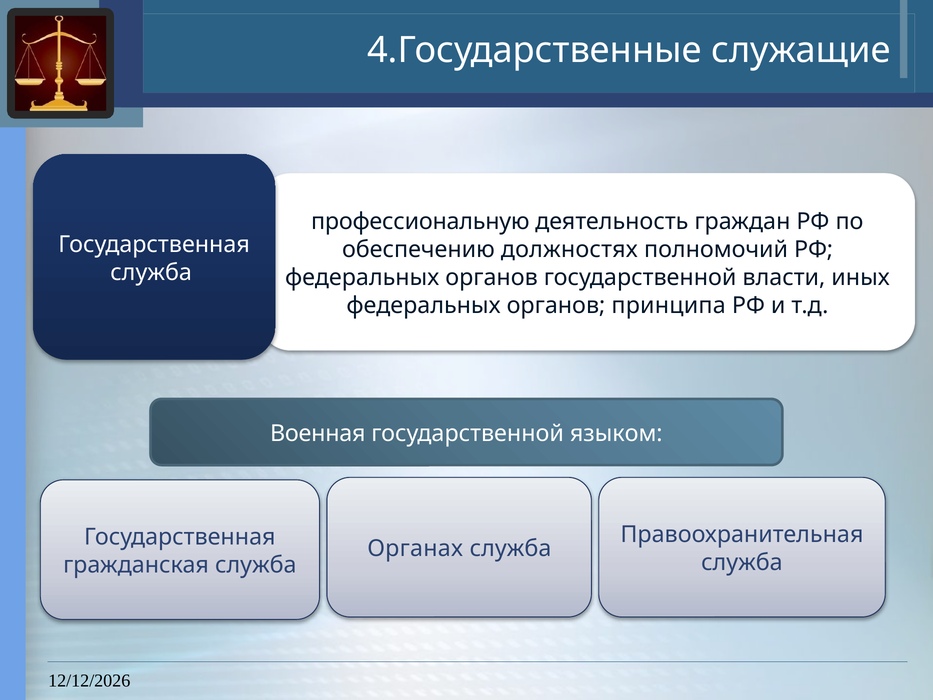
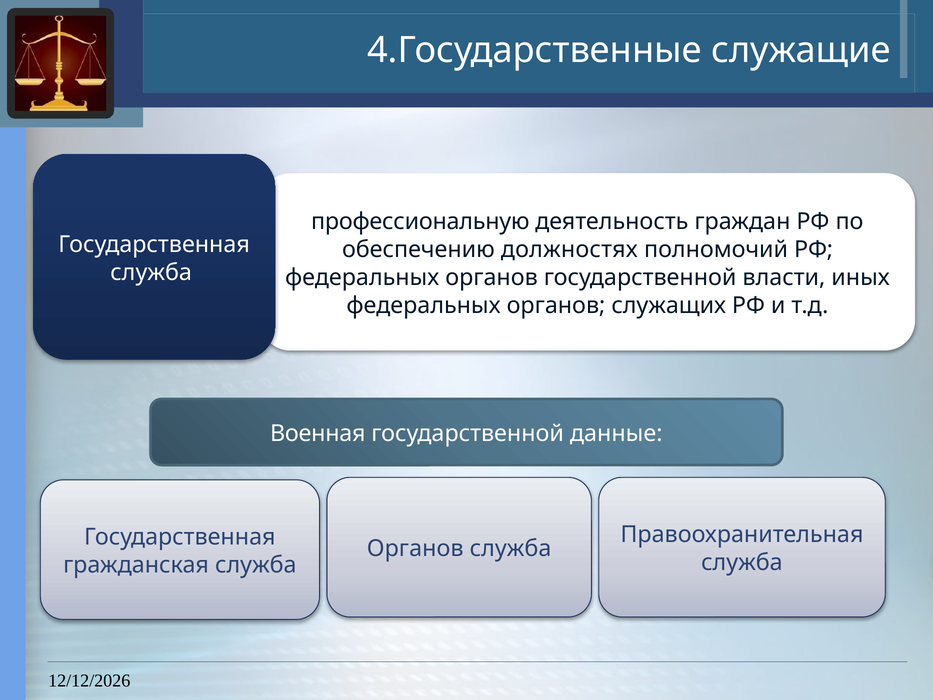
принципа: принципа -> служащих (669, 305)
языком: языком -> данные (616, 433)
Органах: Органах -> Органов (415, 549)
